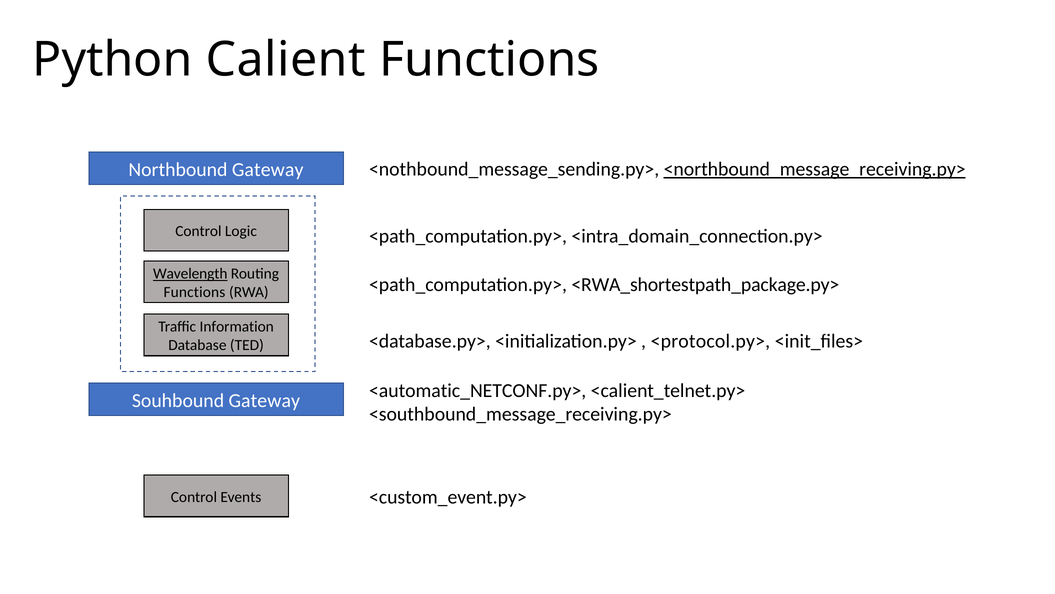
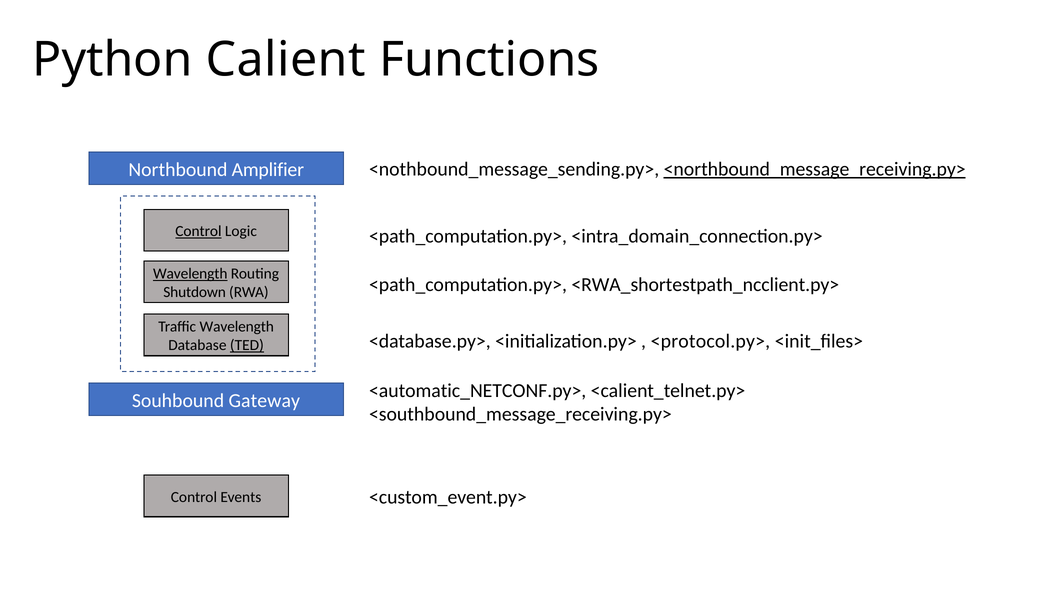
Northbound Gateway: Gateway -> Amplifier (268, 170)
Control underline: none -> present (198, 231)
<RWA_shortestpath_package.py>: <RWA_shortestpath_package.py> -> <RWA_shortestpath_ncclient.py> (705, 285)
Functions: Functions -> Shutdown (195, 292)
Traffic Information: Information -> Wavelength (237, 326)
TED underline: none -> present (247, 345)
